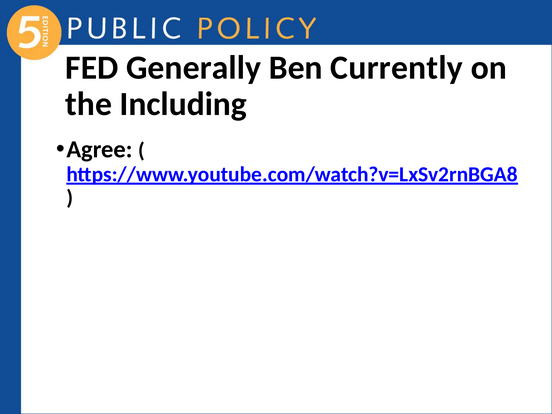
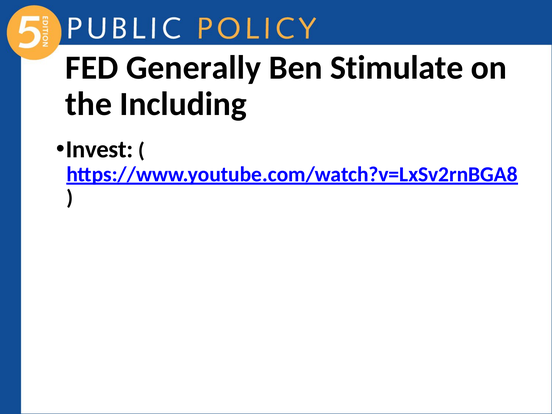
Currently: Currently -> Stimulate (397, 68)
Agree: Agree -> Invest (100, 149)
